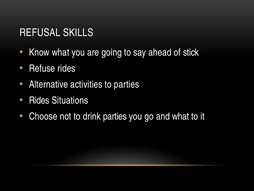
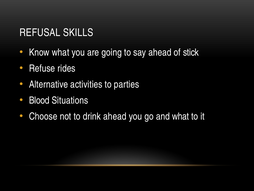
Rides: Rides -> Blood (39, 100)
drink parties: parties -> ahead (115, 116)
